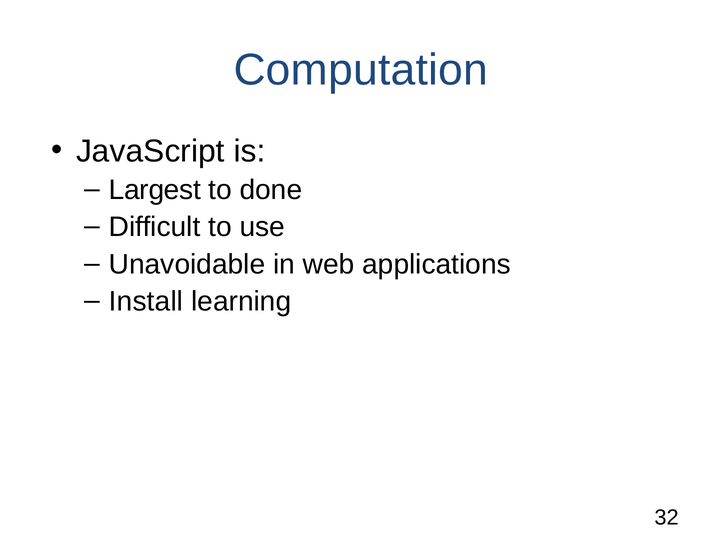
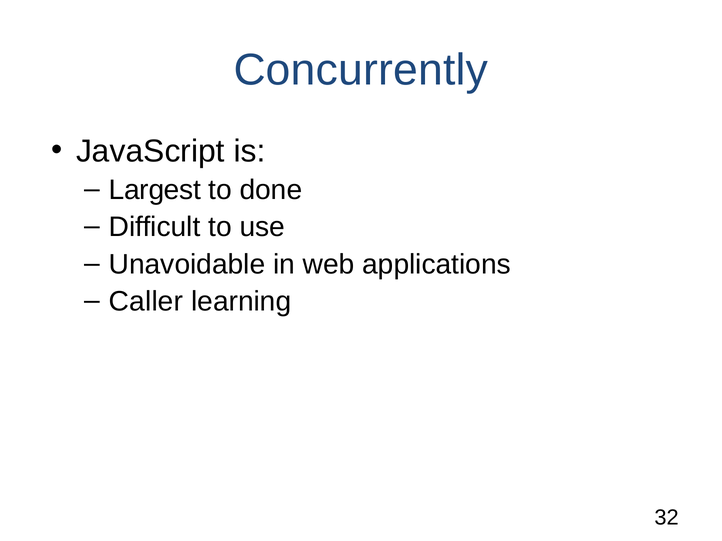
Computation: Computation -> Concurrently (361, 70)
Install: Install -> Caller (146, 301)
